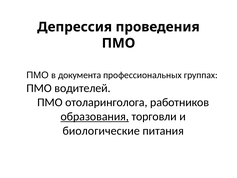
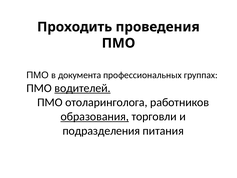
Депрессия: Депрессия -> Проходить (75, 27)
водителей underline: none -> present (82, 88)
биологические: биологические -> подразделения (101, 131)
